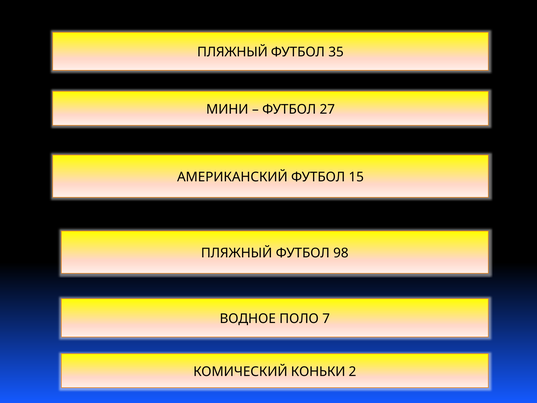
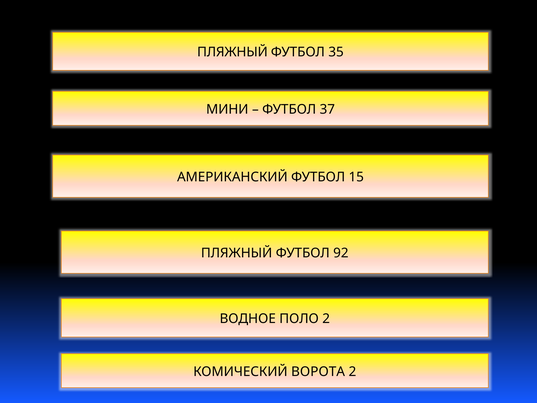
27: 27 -> 37 (327, 109)
98: 98 -> 92 (341, 253)
ПОЛО 7: 7 -> 2 (326, 319)
КОНЬКИ: КОНЬКИ -> ВОРОТА (318, 371)
